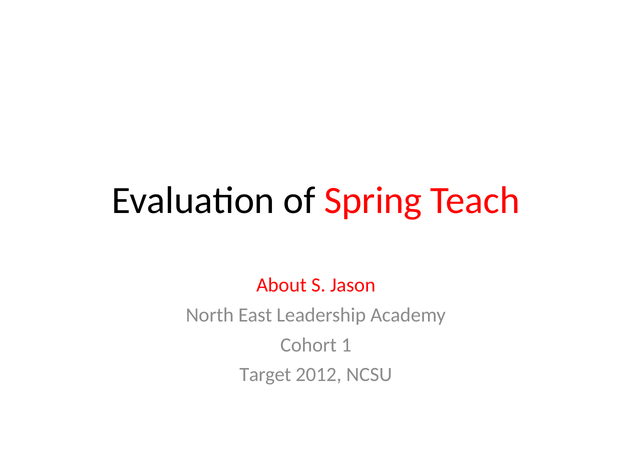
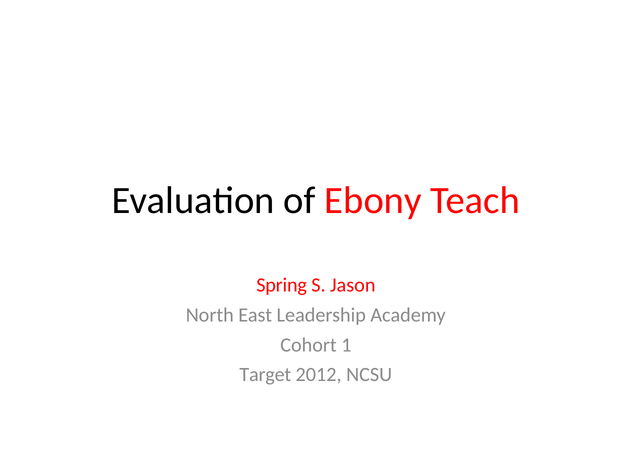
Spring: Spring -> Ebony (373, 201)
About: About -> Spring (282, 285)
